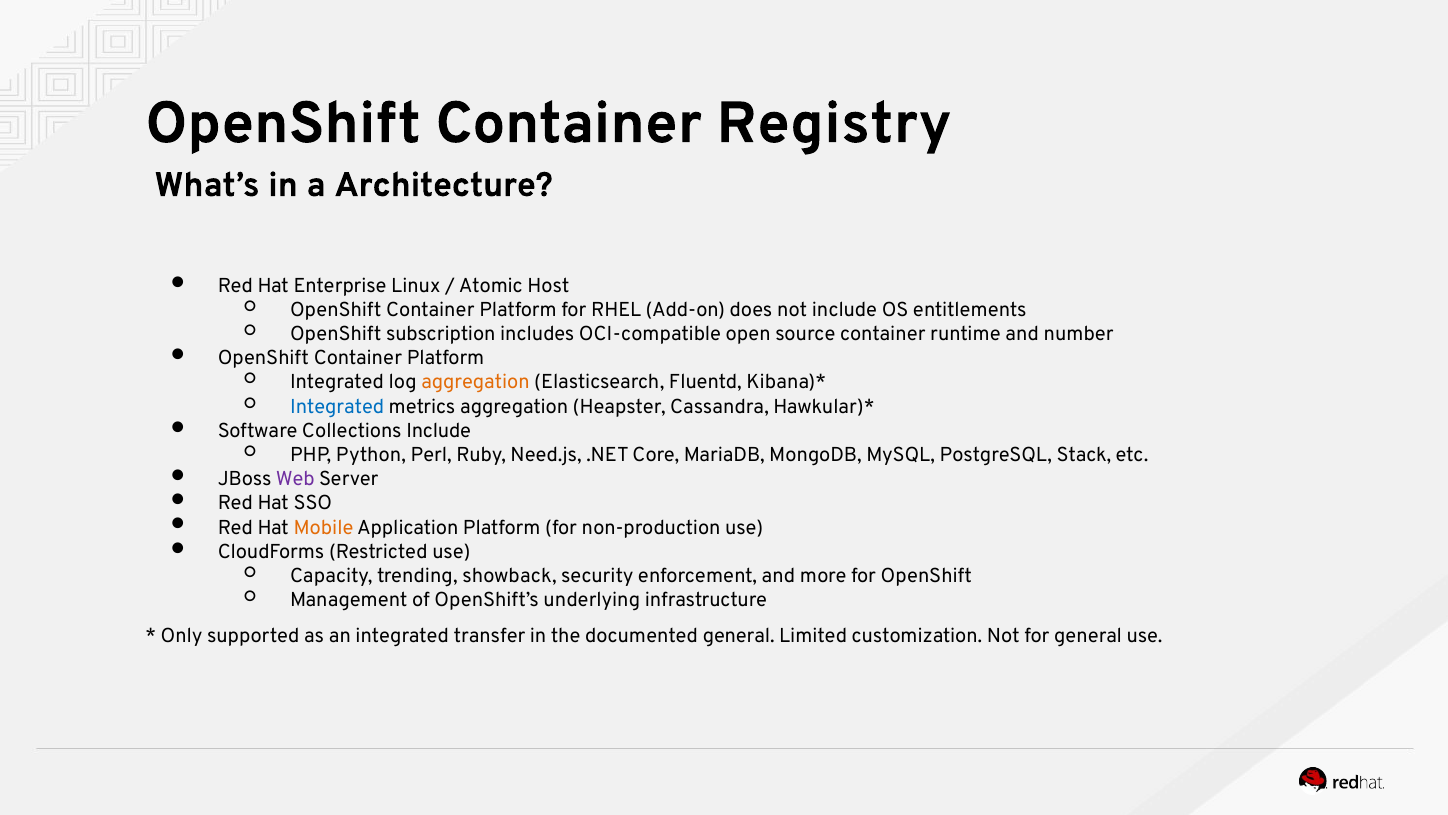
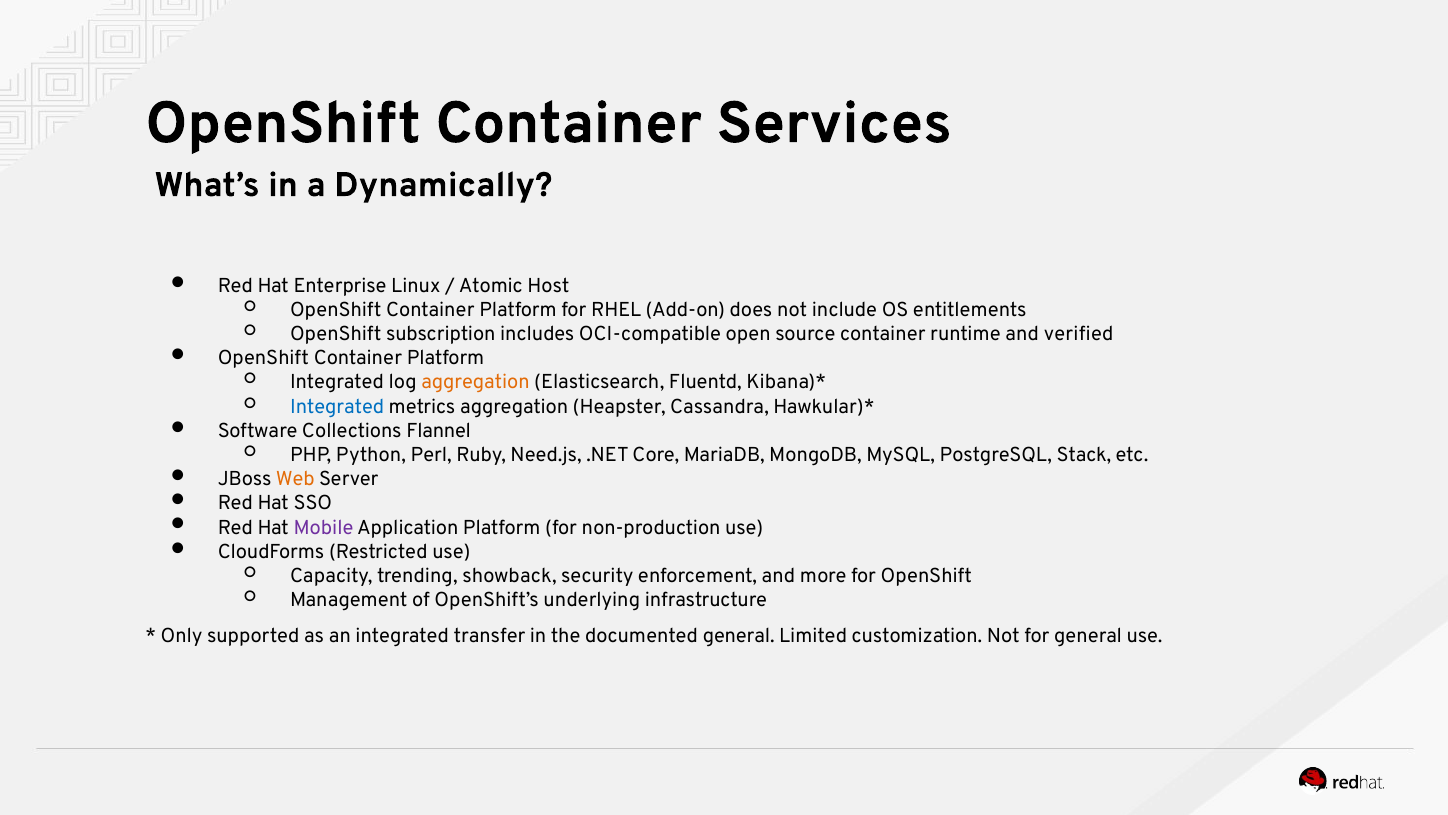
Registry: Registry -> Services (834, 123)
Architecture: Architecture -> Dynamically (443, 185)
number: number -> verified (1079, 334)
Collections Include: Include -> Flannel (439, 430)
Web colour: purple -> orange (295, 479)
Mobile colour: orange -> purple (323, 527)
